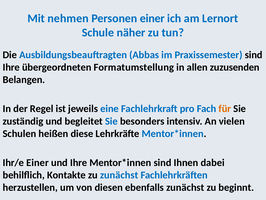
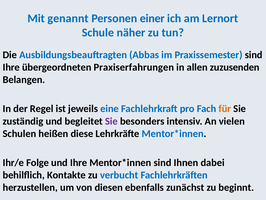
nehmen: nehmen -> genannt (68, 18)
Formatumstellung: Formatumstellung -> Praxiserfahrungen (134, 67)
Sie colour: blue -> purple (111, 121)
Ihr/e Einer: Einer -> Folge (38, 162)
zu zunächst: zunächst -> verbucht (119, 175)
